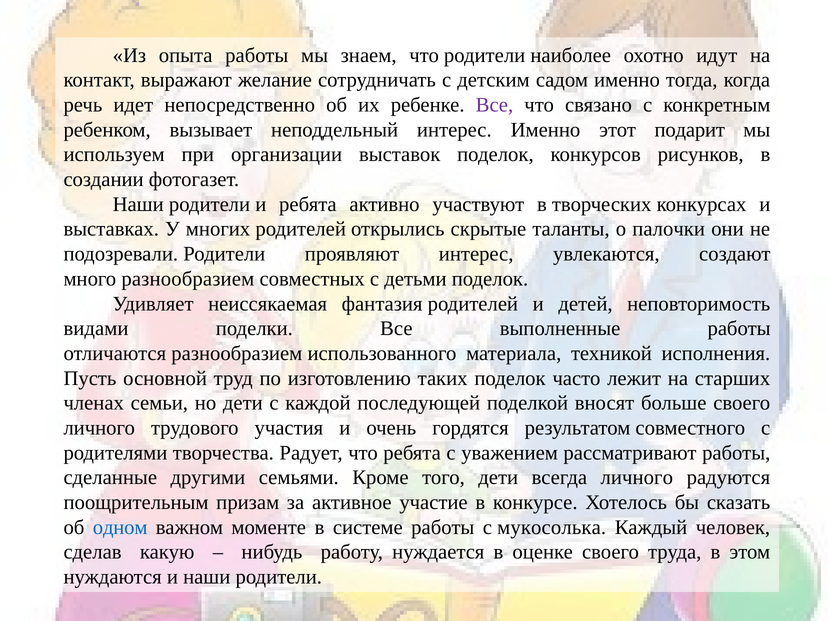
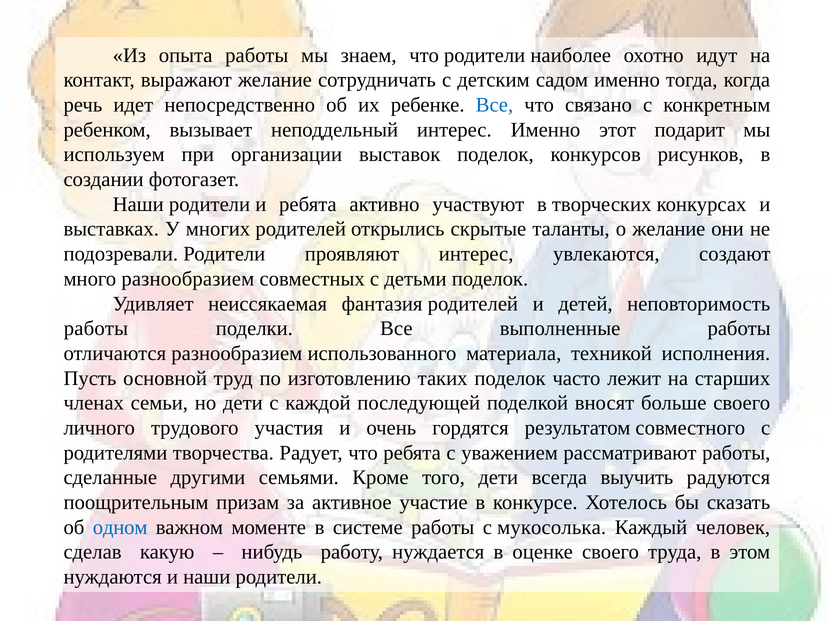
Все colour: purple -> blue (494, 105)
о палочки: палочки -> желание (669, 229)
видами: видами -> работы (96, 329)
всегда личного: личного -> выучить (637, 478)
